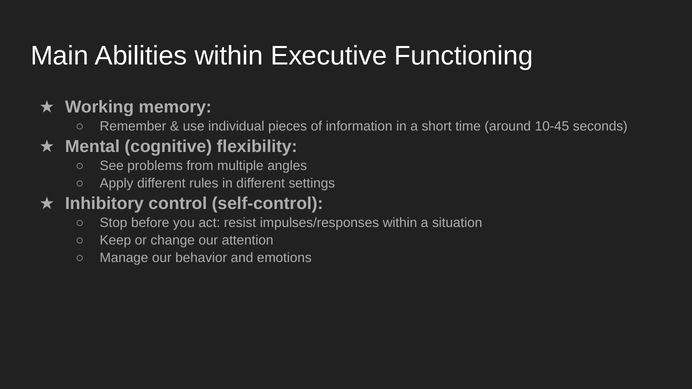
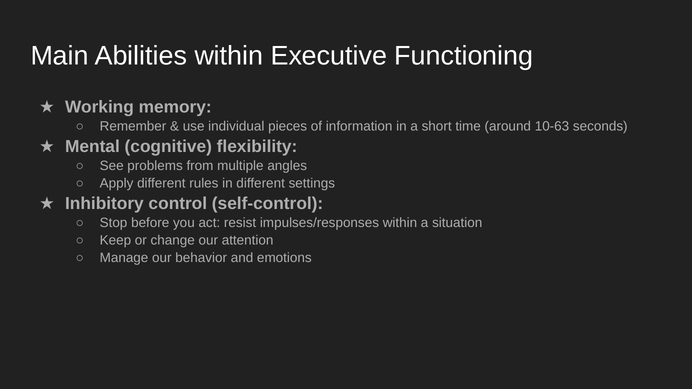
10-45: 10-45 -> 10-63 (552, 126)
